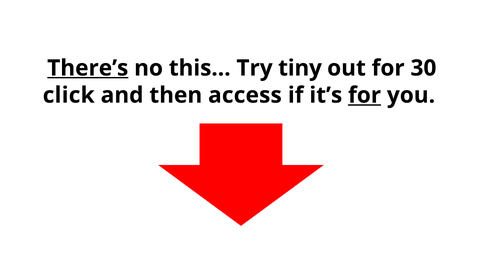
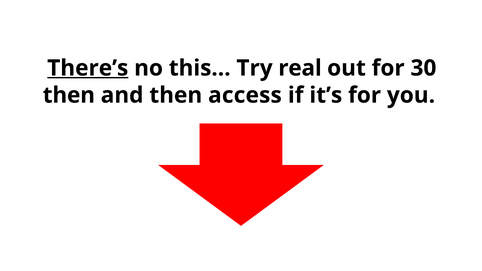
tiny: tiny -> real (300, 68)
click: click -> then (69, 95)
for underline: present -> none (365, 95)
